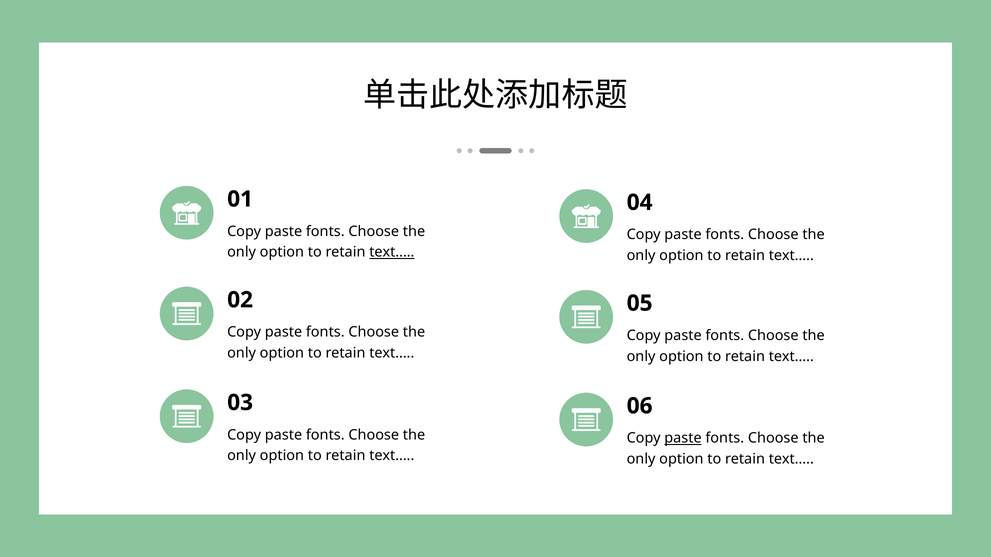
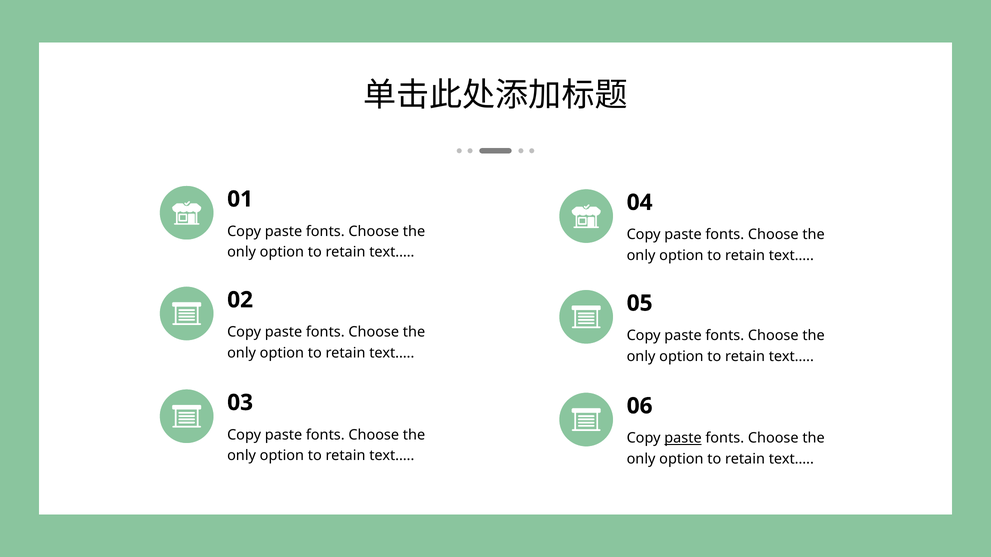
text.… underline: present -> none (392, 252)
